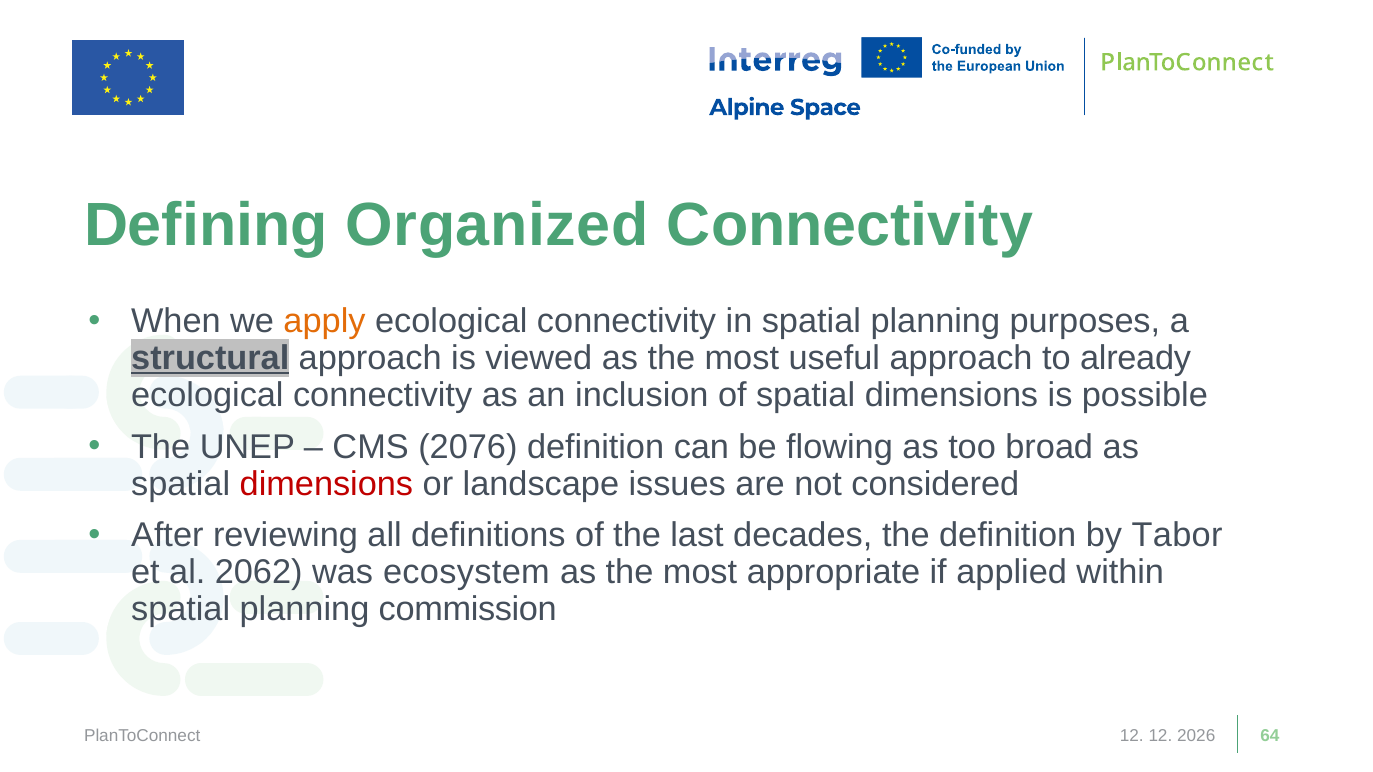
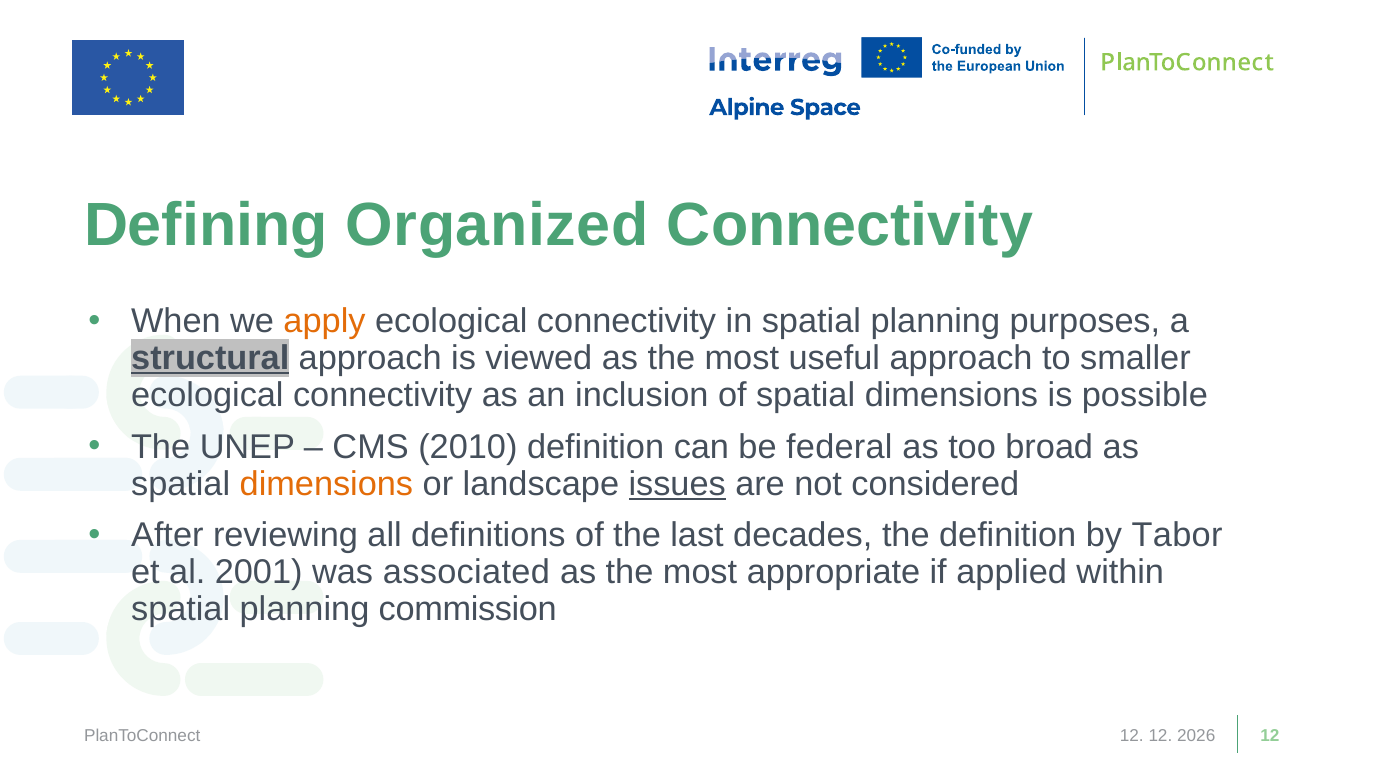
already: already -> smaller (1135, 359)
2076: 2076 -> 2010 (468, 447)
flowing: flowing -> federal (839, 447)
dimensions colour: red -> orange (326, 484)
issues underline: none -> present (677, 484)
2062: 2062 -> 2001 (259, 573)
ecosystem: ecosystem -> associated (466, 573)
PlanToConnect 64: 64 -> 12 (1270, 736)
